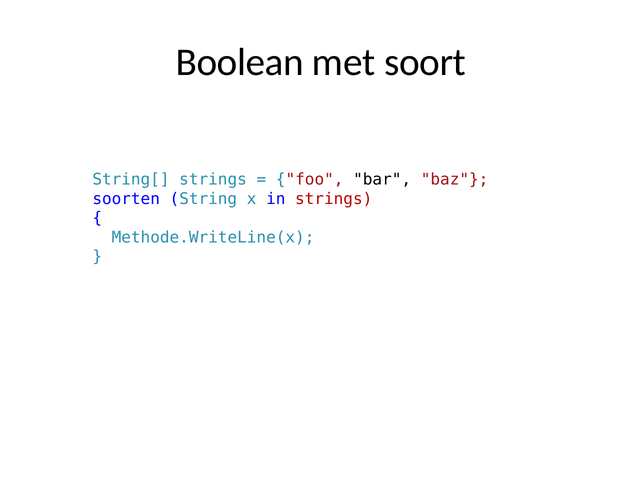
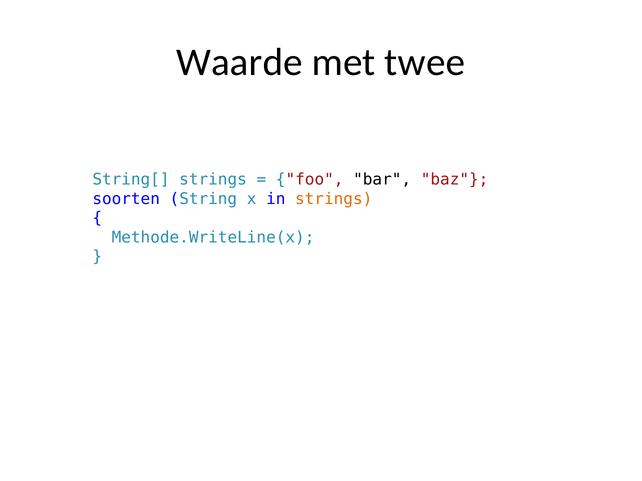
Boolean: Boolean -> Waarde (239, 62)
soort: soort -> twee (425, 62)
strings colour: red -> orange (334, 199)
